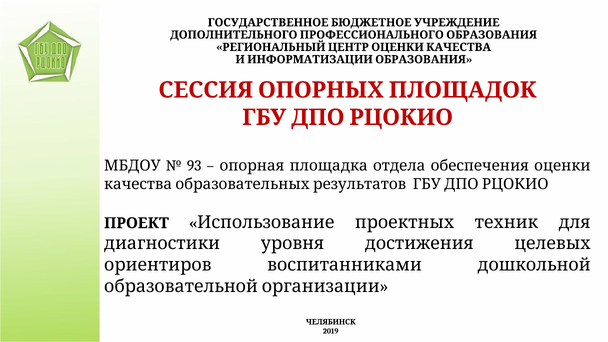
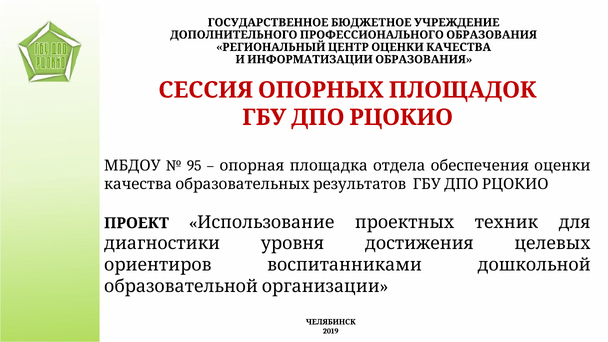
93: 93 -> 95 (194, 166)
